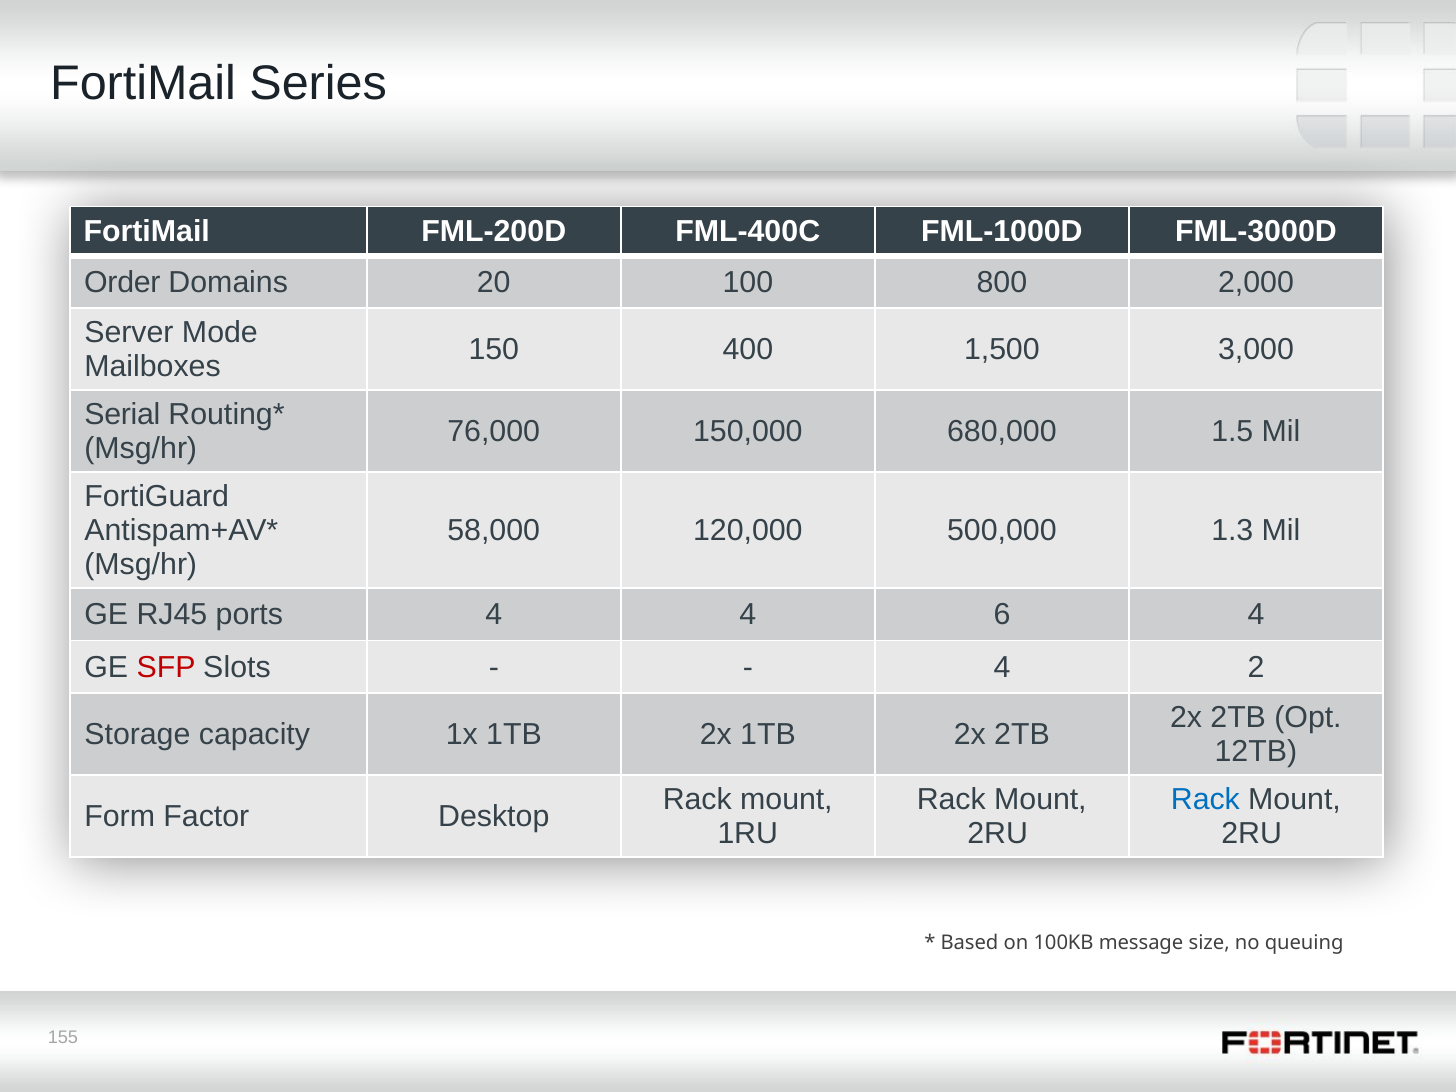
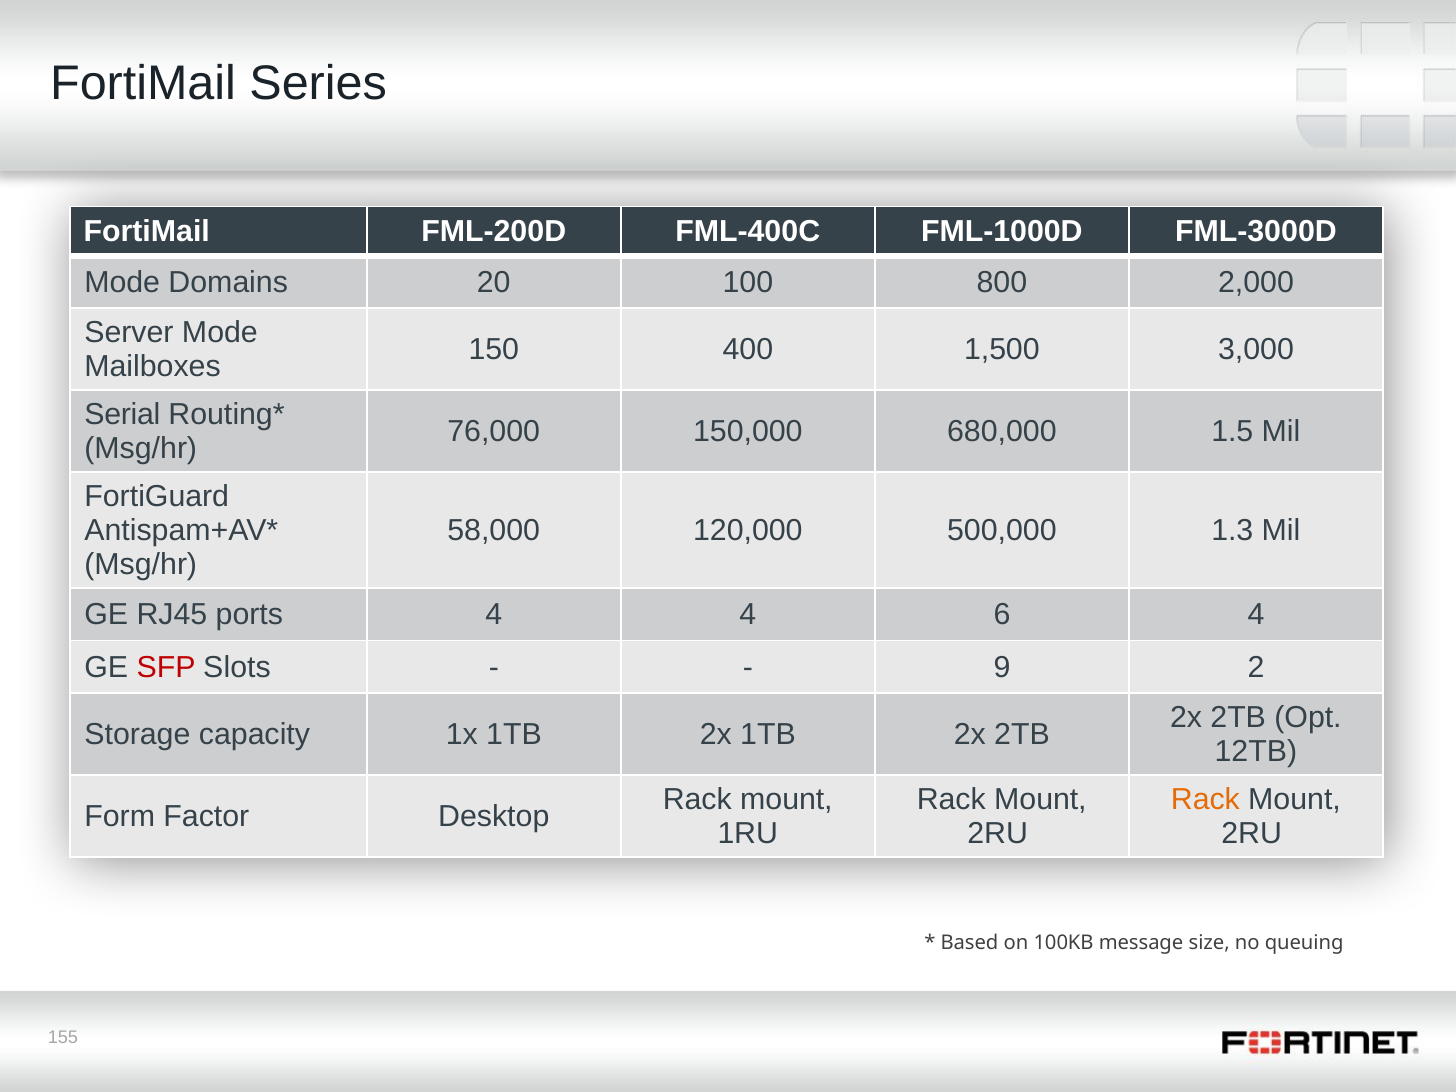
Order: Order -> Mode (122, 283)
4: 4 -> 9 (1002, 667)
Rack colour: blue -> orange (1205, 800)
